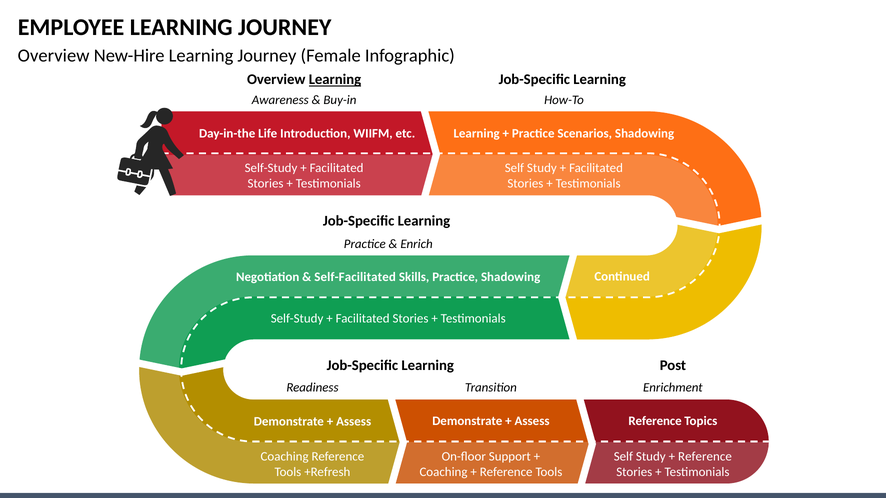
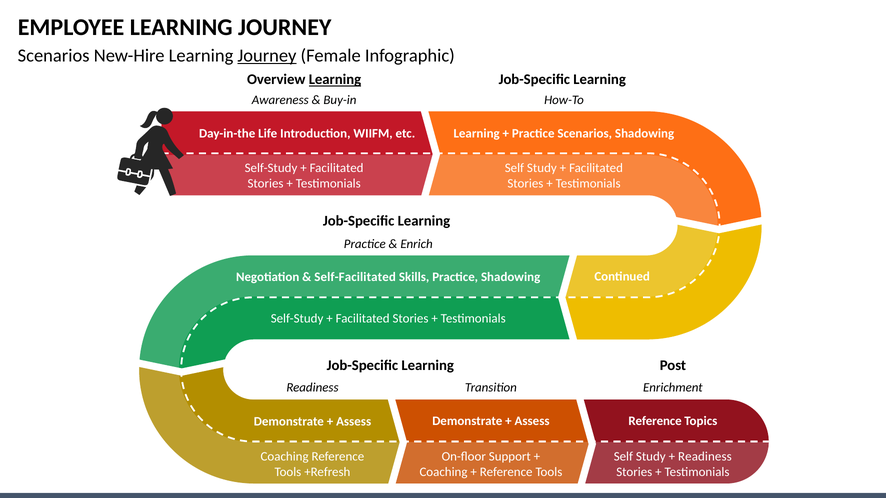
Overview: Overview -> Scenarios (54, 56)
Journey underline: none -> present (267, 56)
Reference: Reference -> Readiness (705, 457)
